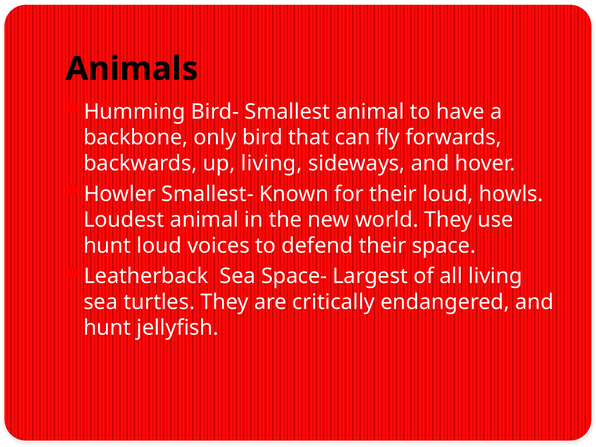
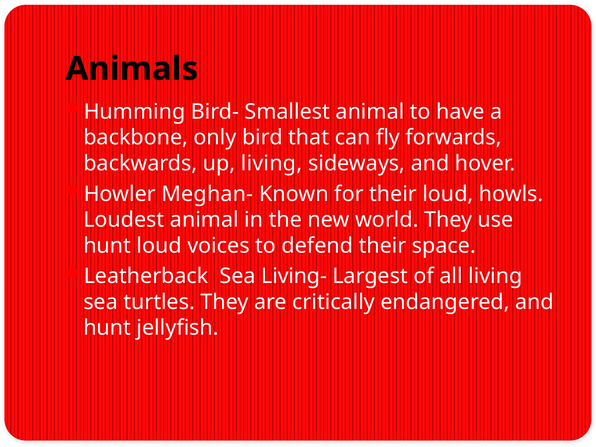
Smallest-: Smallest- -> Meghan- (207, 194)
Space-: Space- -> Living- (294, 276)
